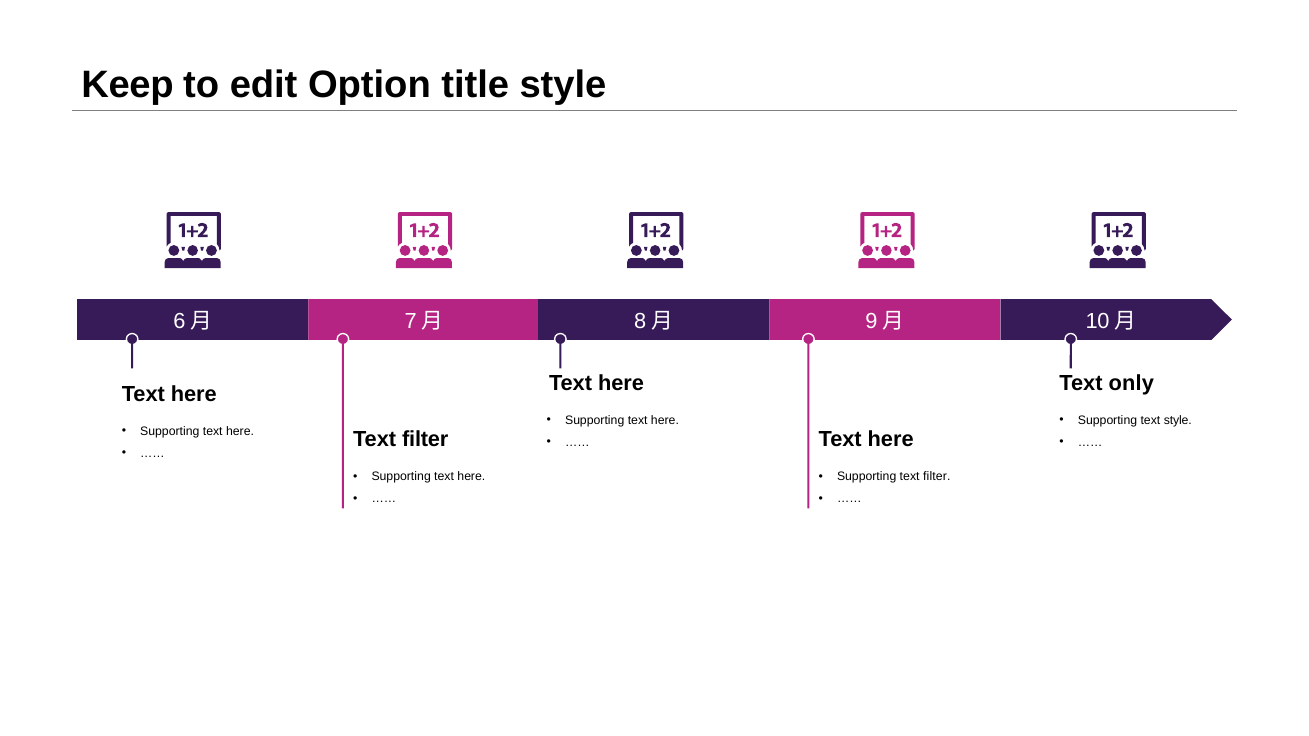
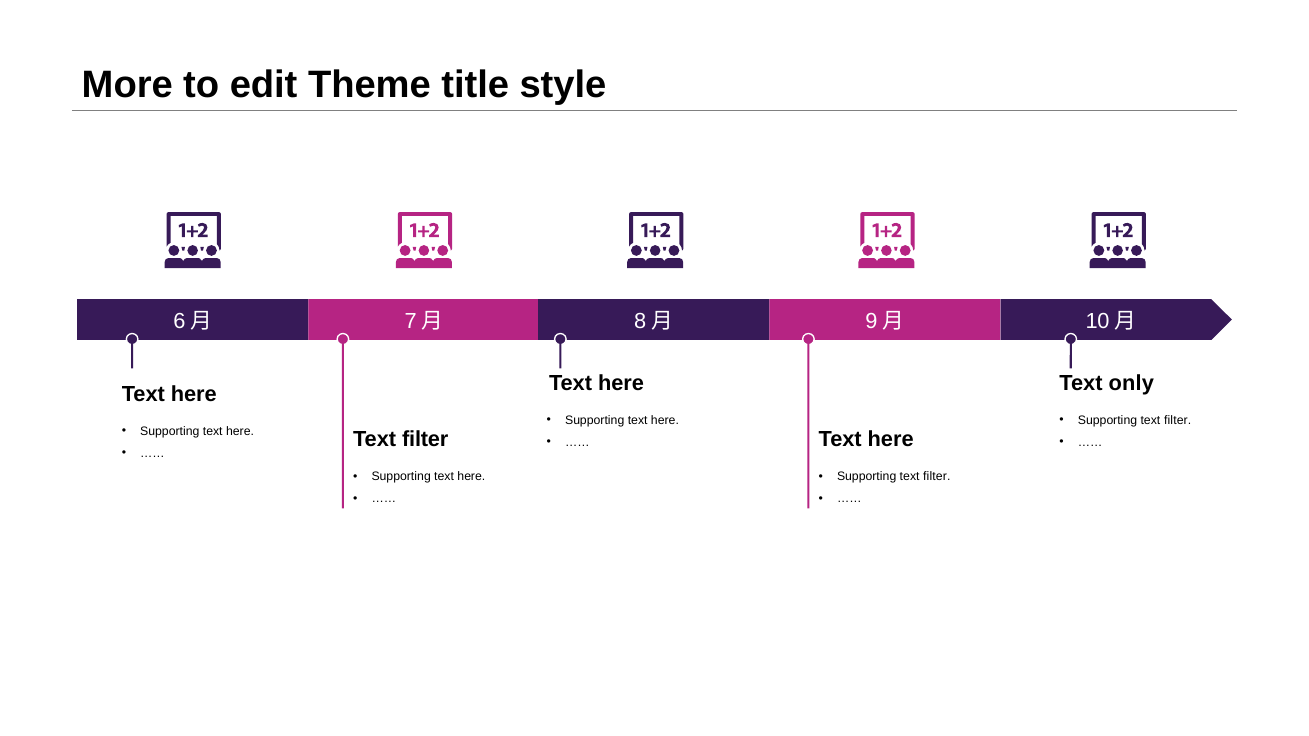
Keep: Keep -> More (127, 85)
Option: Option -> Theme (369, 85)
style: style -> filter (1178, 420)
